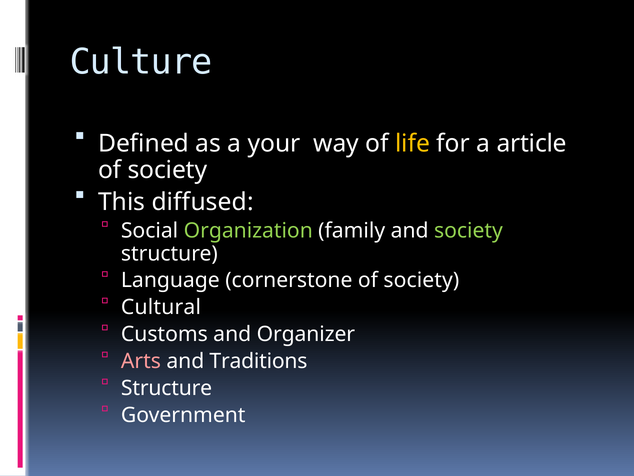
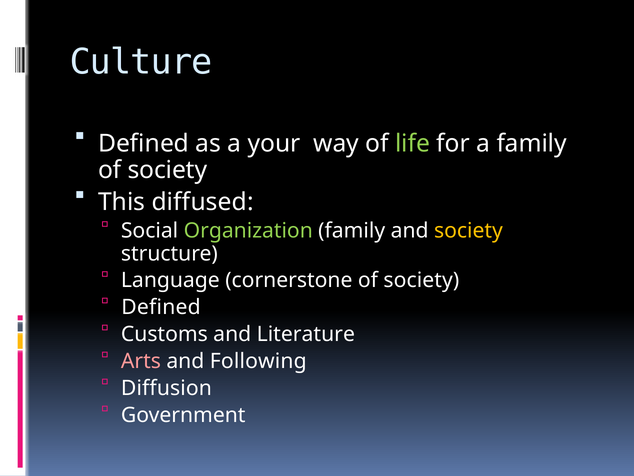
life colour: yellow -> light green (413, 143)
a article: article -> family (532, 143)
society colour: light green -> yellow (468, 230)
Cultural: Cultural -> Defined (161, 307)
Organizer: Organizer -> Literature (306, 334)
Traditions: Traditions -> Following (258, 361)
Structure: Structure -> Diffusion (166, 388)
